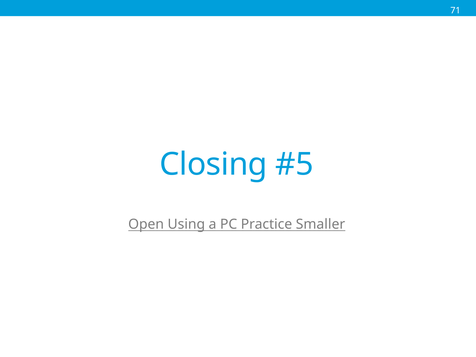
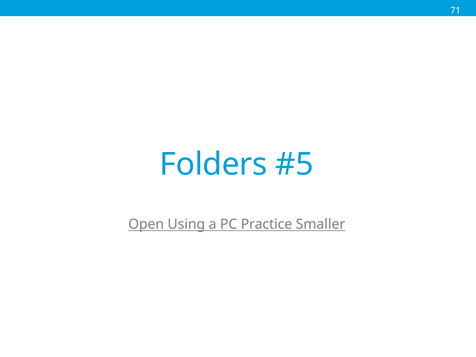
Closing: Closing -> Folders (213, 164)
